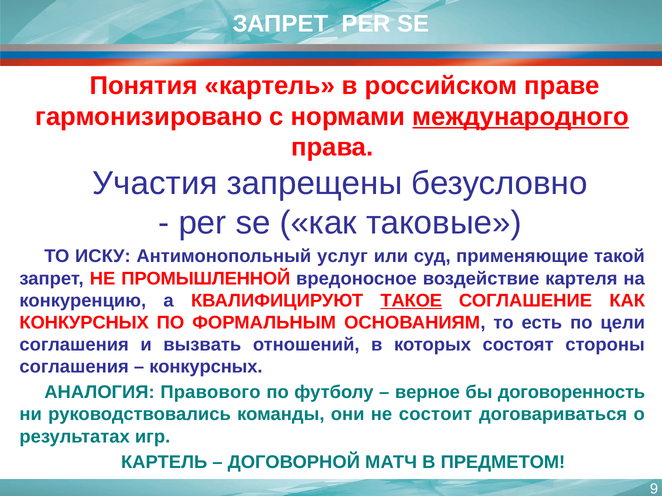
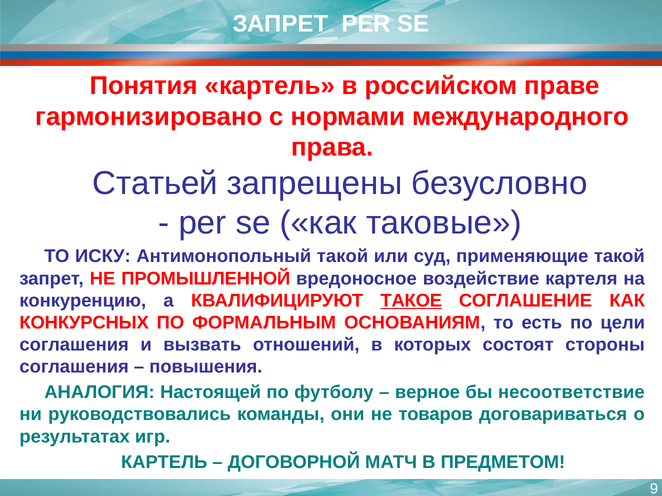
международного underline: present -> none (521, 117)
Участия: Участия -> Статьей (155, 183)
Антимонопольный услуг: услуг -> такой (343, 257)
конкурсных: конкурсных -> повышения (206, 367)
Правового: Правового -> Настоящей (211, 393)
договоренность: договоренность -> несоответствие (571, 393)
состоит: состоит -> товаров (436, 415)
